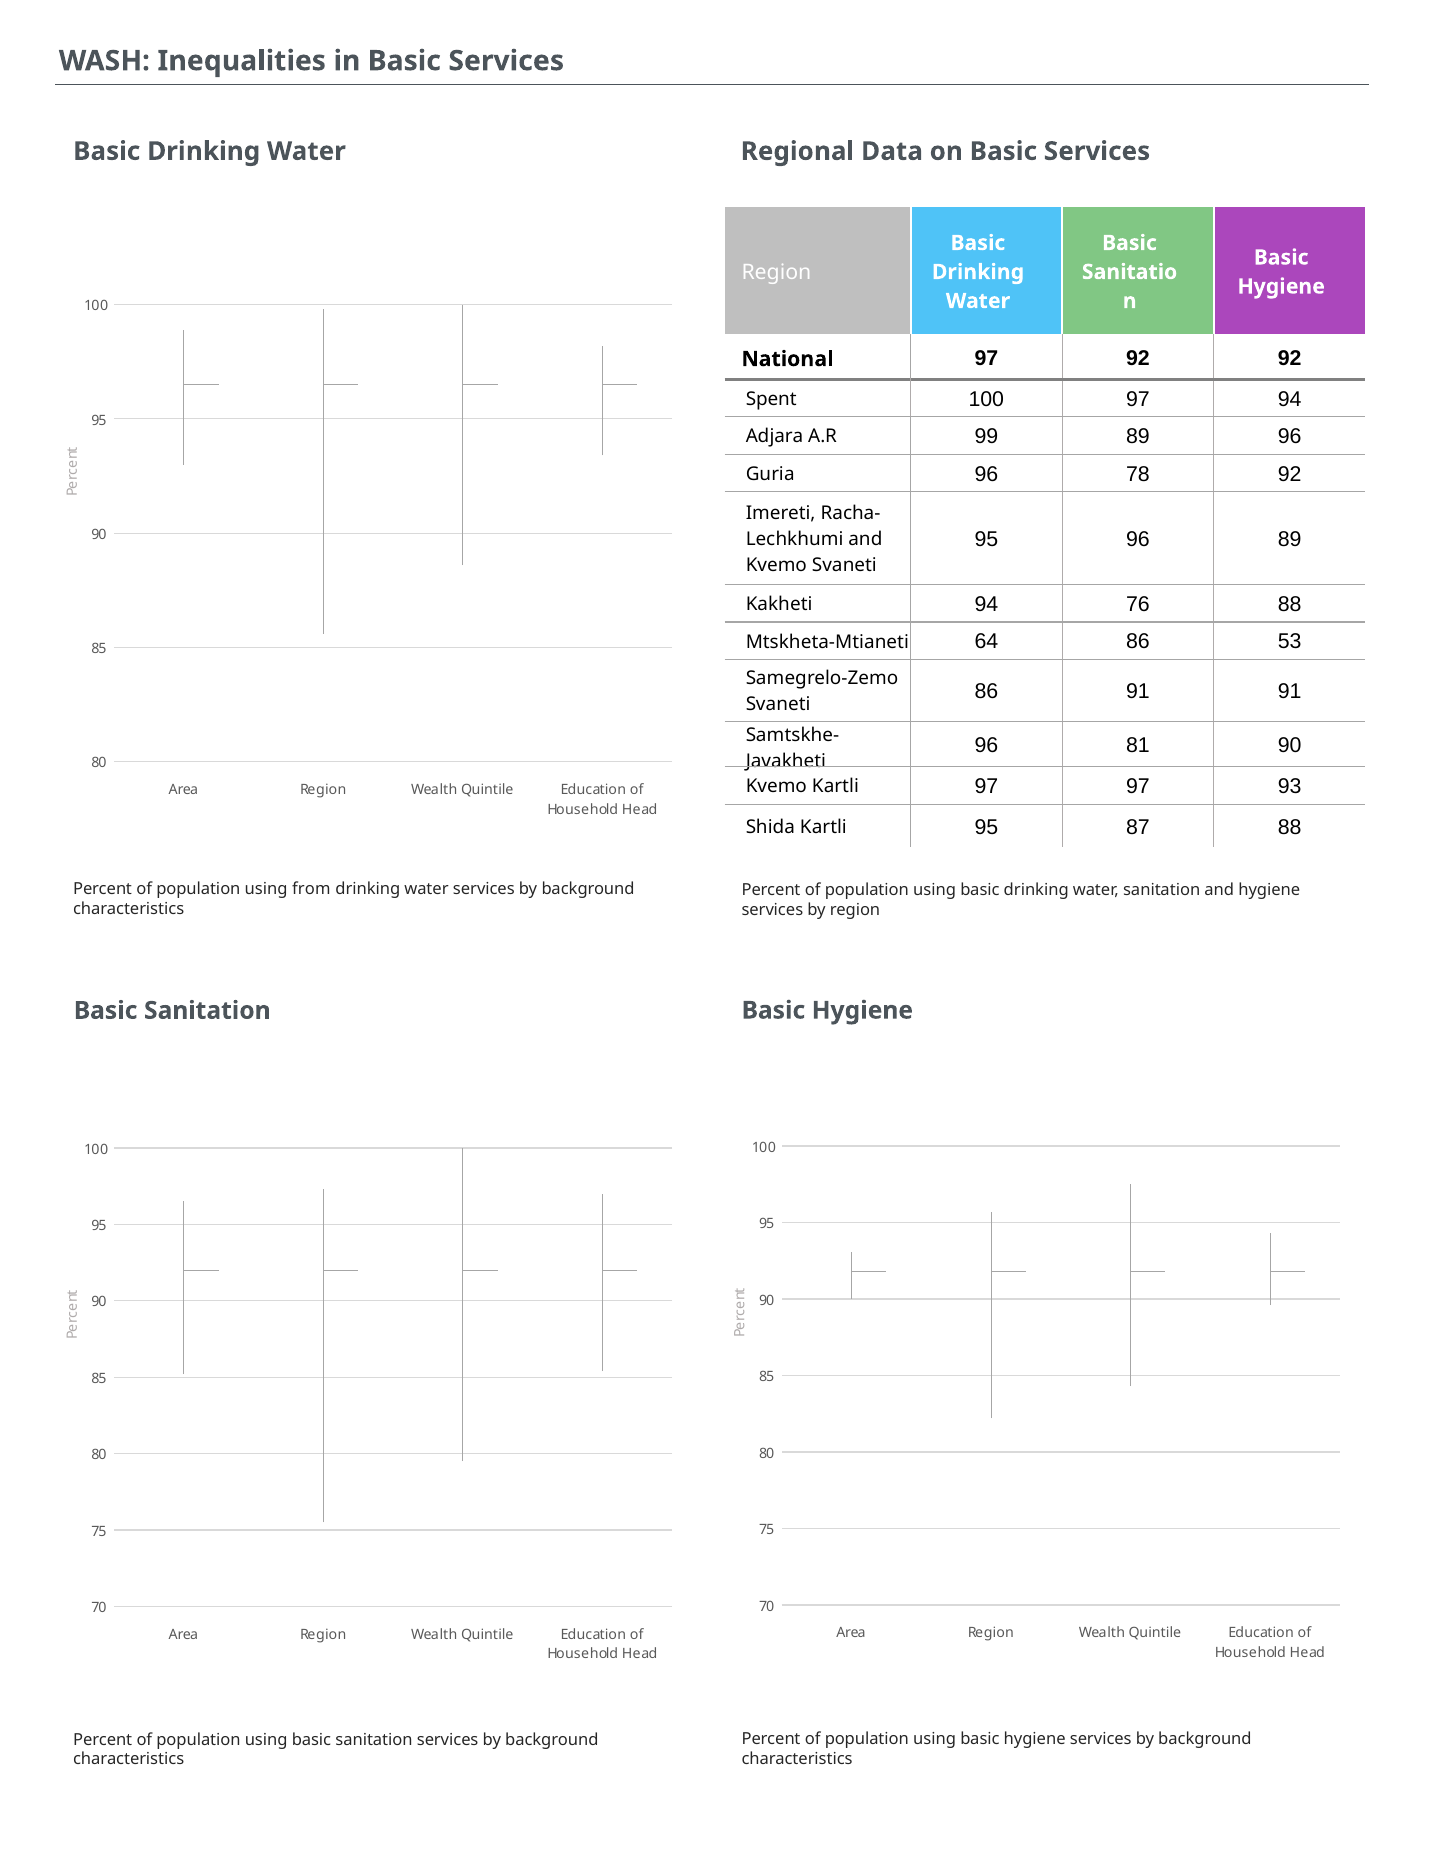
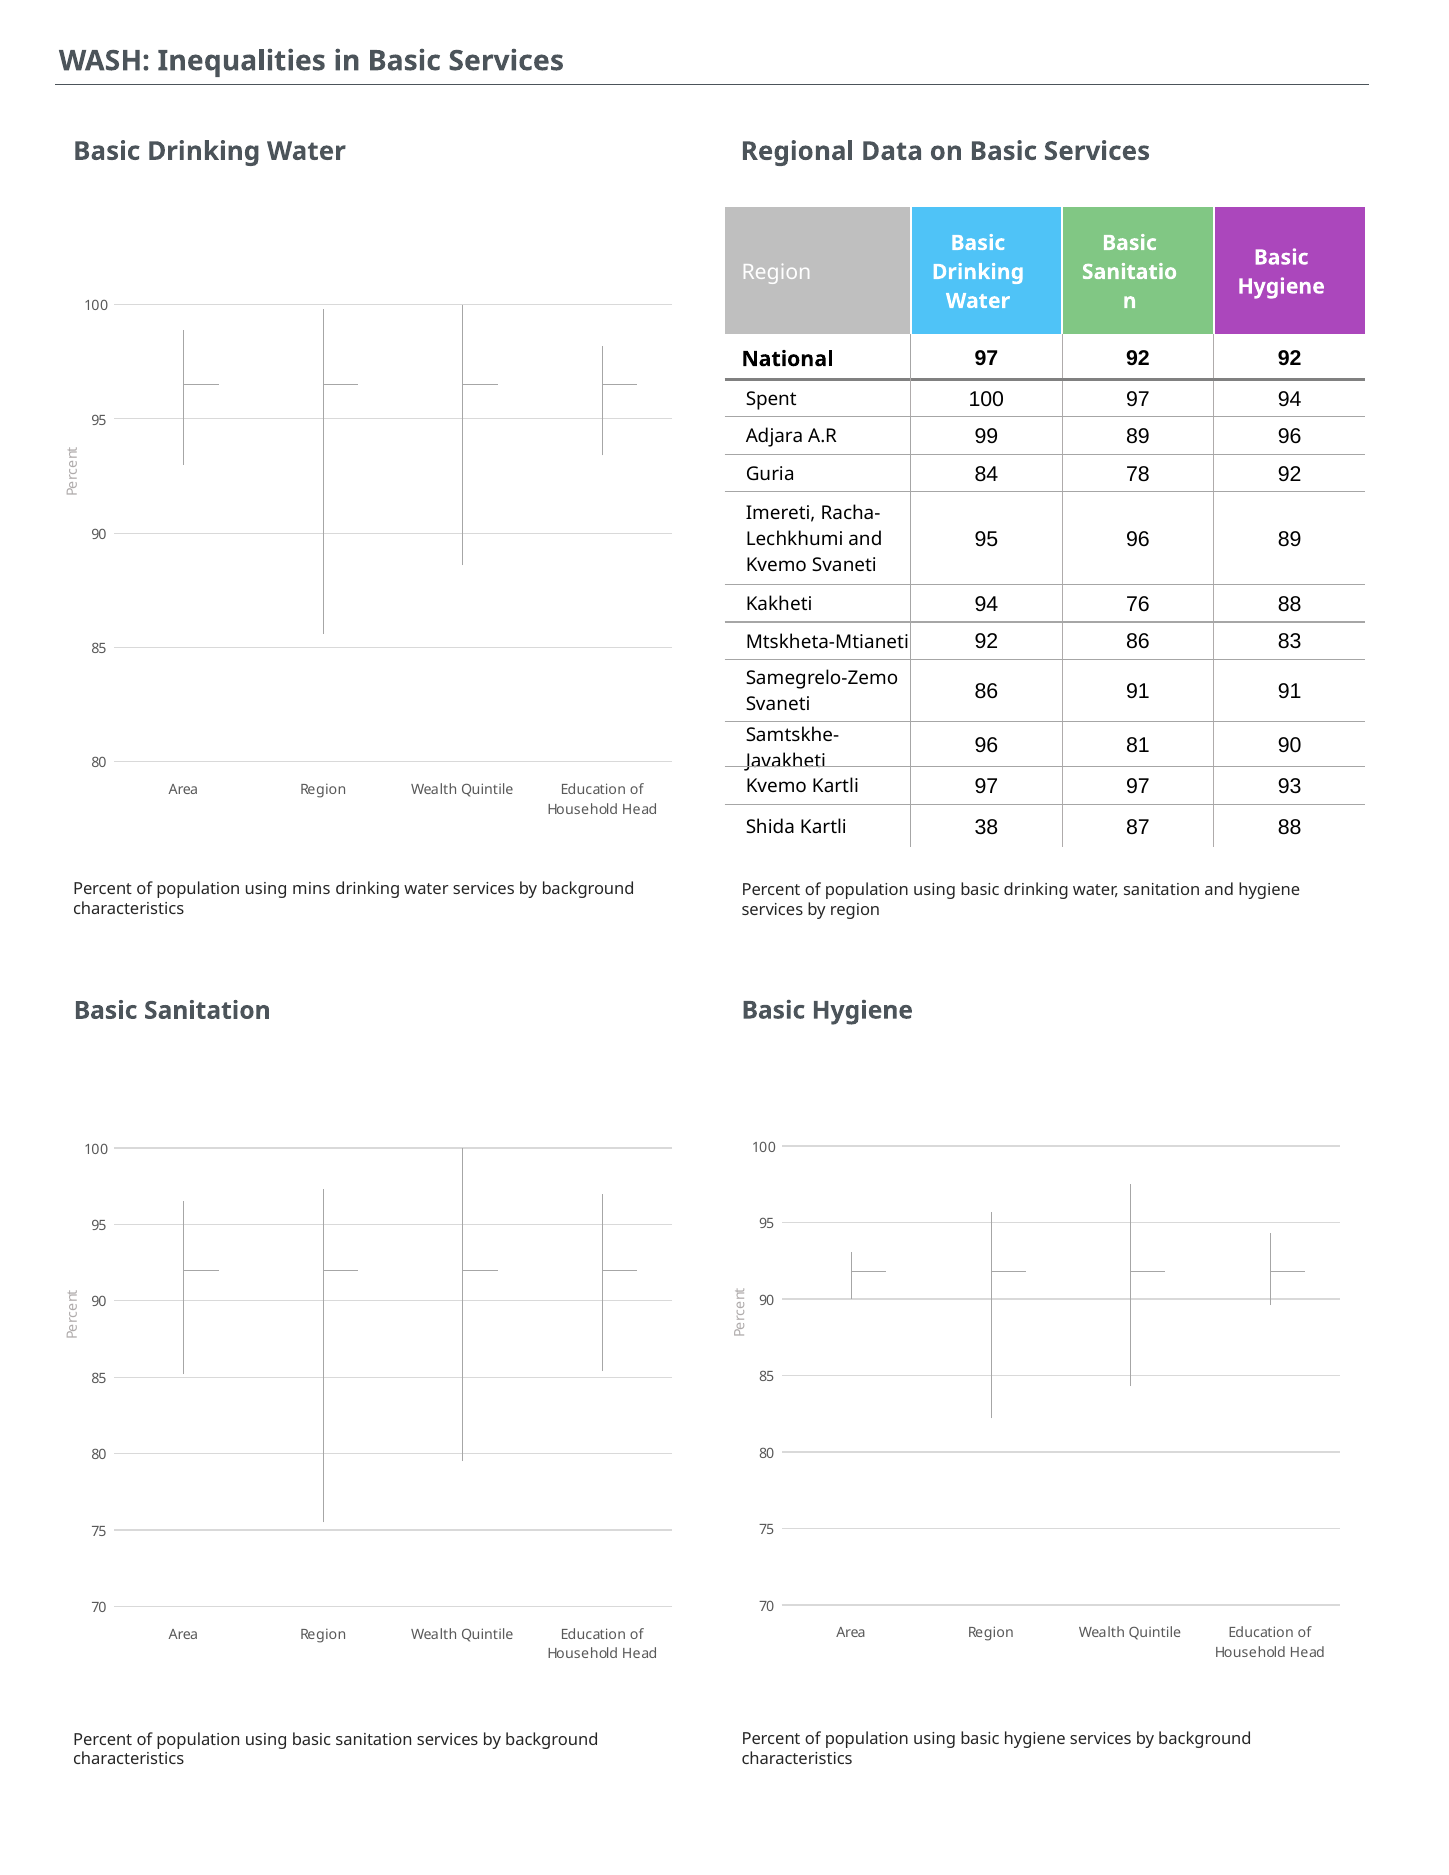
Guria 96: 96 -> 84 (986, 474)
Mtskheta-Mtianeti 64: 64 -> 92 (986, 642)
53: 53 -> 83 (1290, 642)
Kartli 95: 95 -> 38 (986, 827)
from: from -> mins (311, 889)
